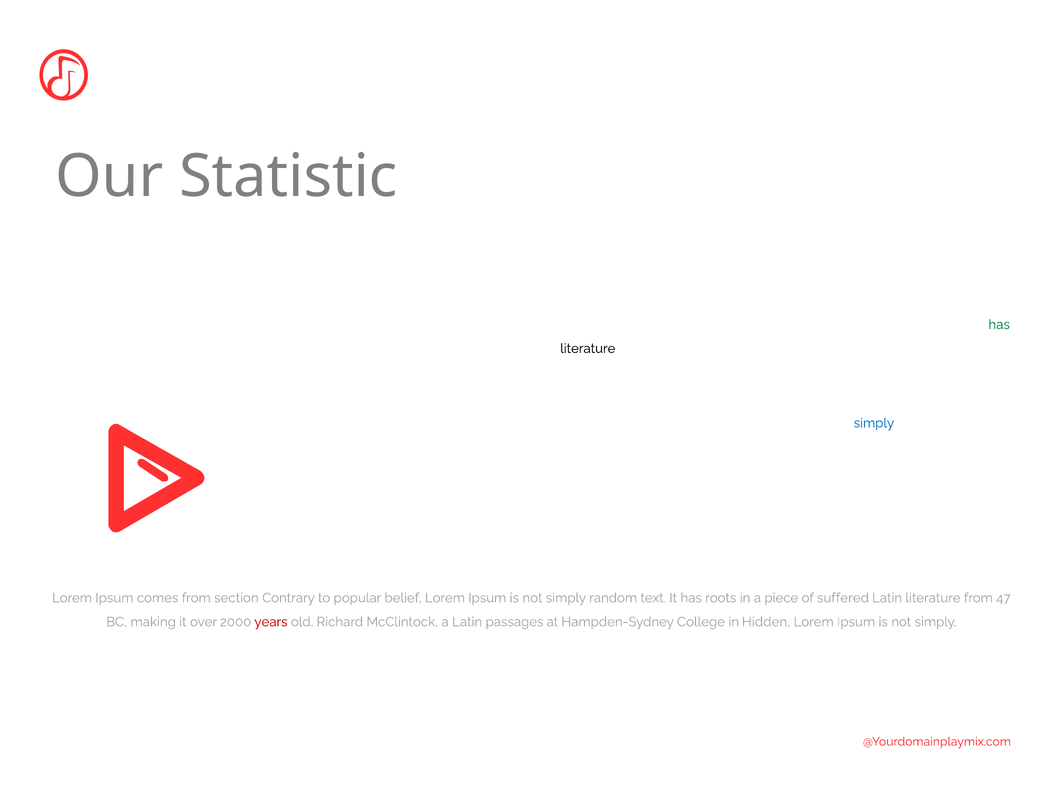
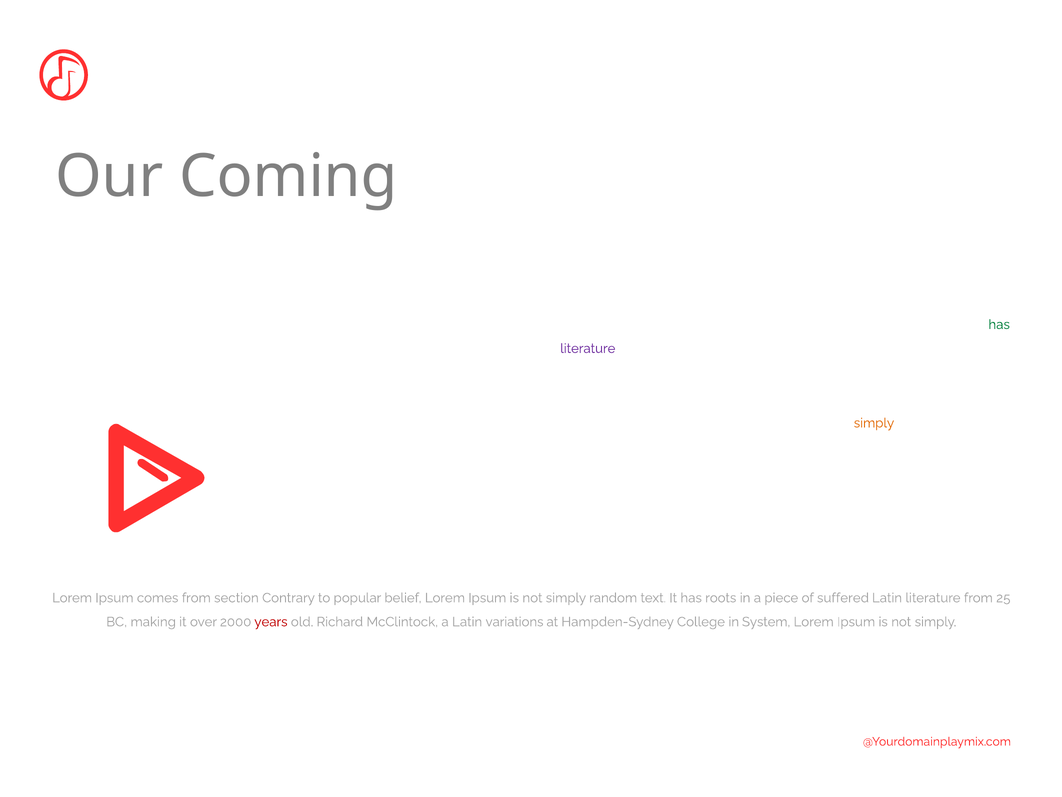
Statistic: Statistic -> Coming (288, 177)
literature colour: black -> purple (588, 348)
simply colour: blue -> orange (874, 423)
47: 47 -> 25 (1003, 598)
passages: passages -> variations (515, 621)
Hidden: Hidden -> System (766, 621)
